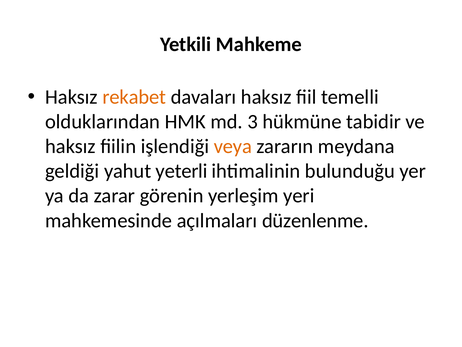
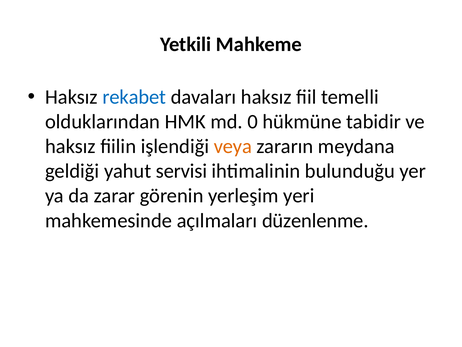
rekabet colour: orange -> blue (134, 97)
3: 3 -> 0 (253, 122)
yeterli: yeterli -> servisi (182, 171)
